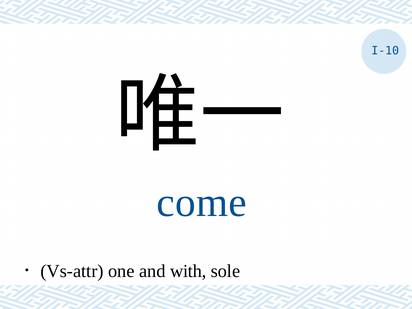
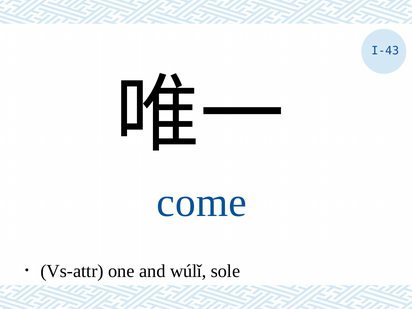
I-10: I-10 -> I-43 (385, 51)
with: with -> wúlǐ (188, 271)
